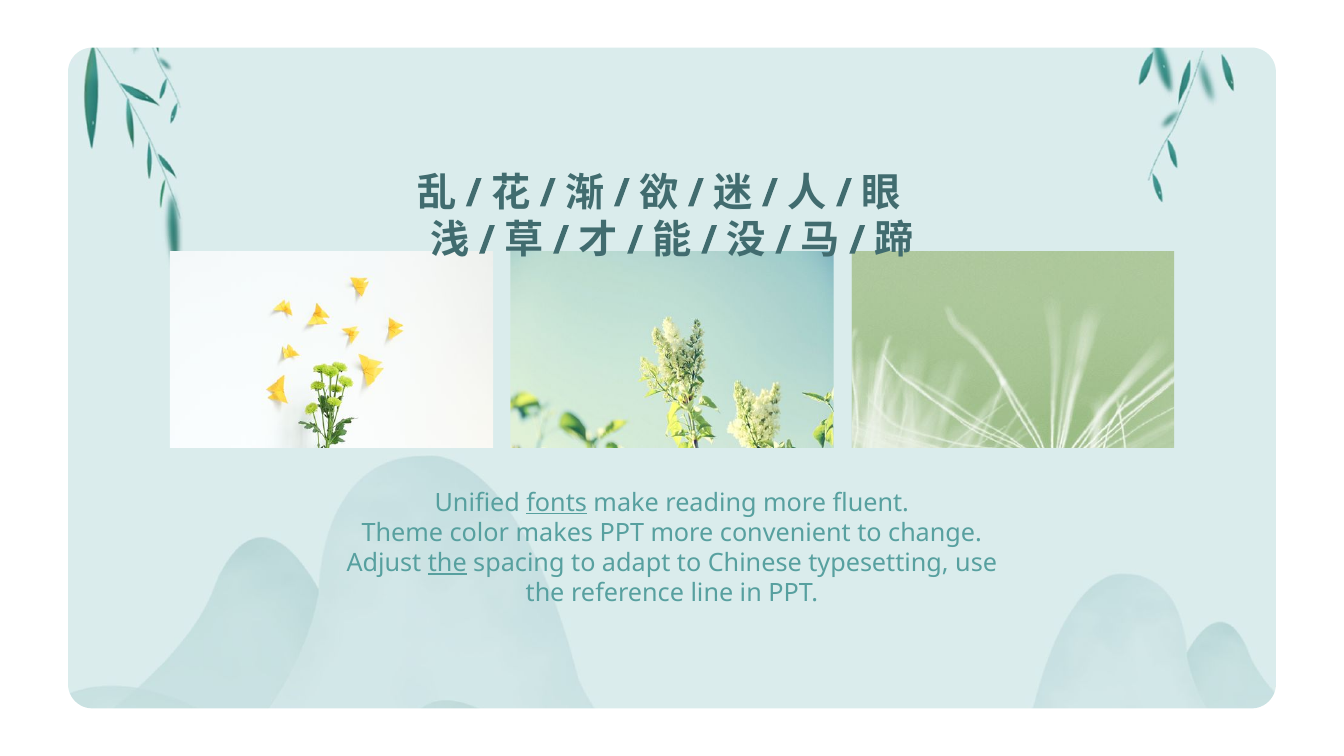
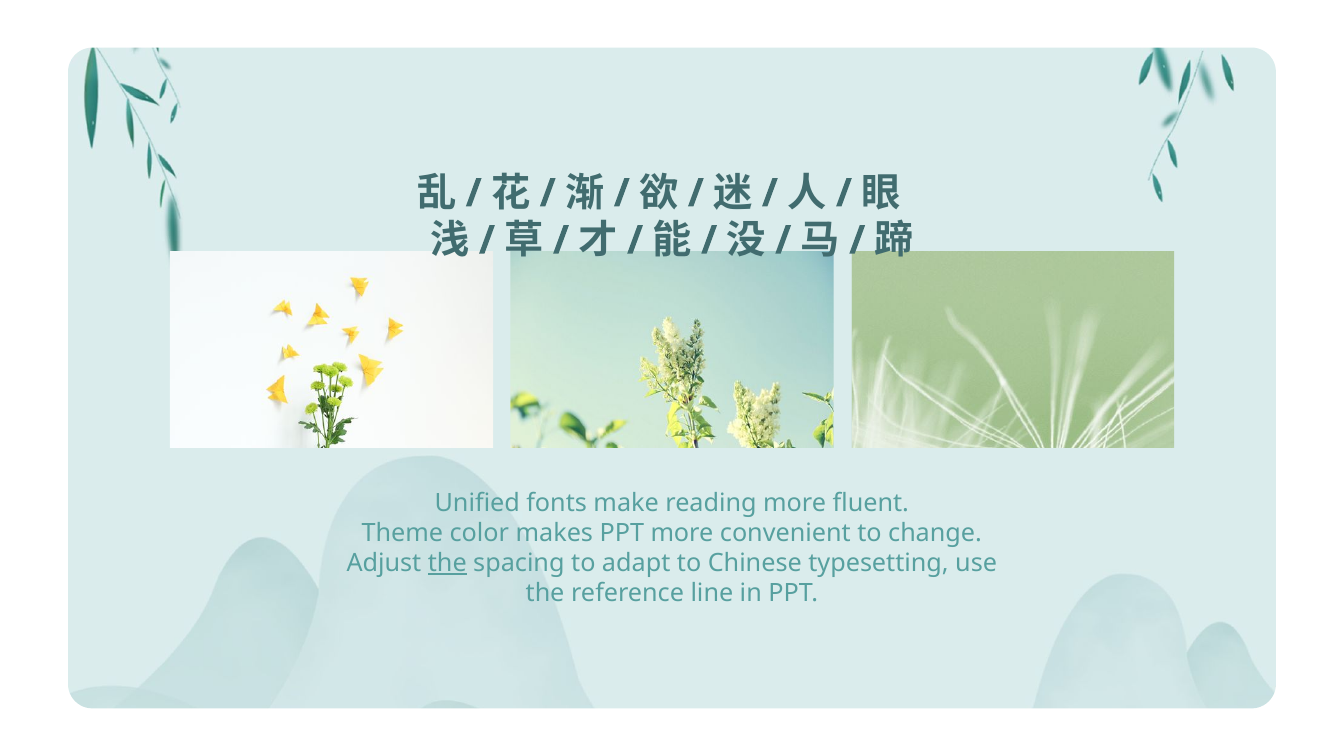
fonts underline: present -> none (557, 503)
